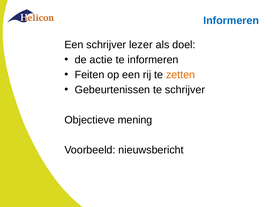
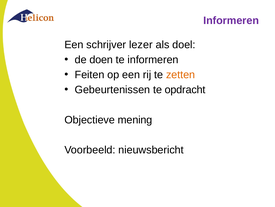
Informeren colour: blue -> purple (231, 20)
actie: actie -> doen (101, 60)
te schrijver: schrijver -> opdracht (185, 89)
